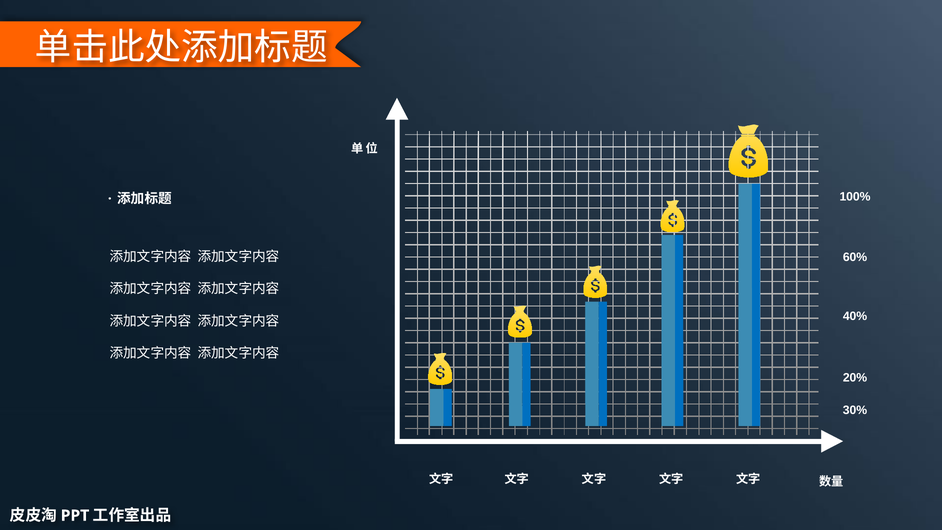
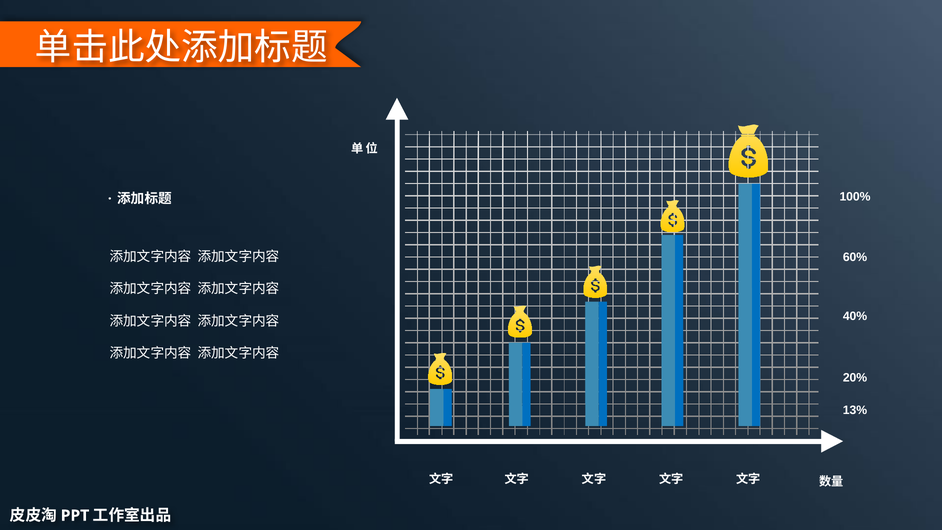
30%: 30% -> 13% (855, 410)
